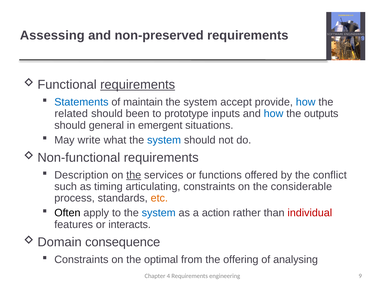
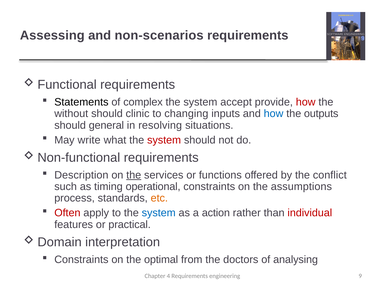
non-preserved: non-preserved -> non-scenarios (159, 35)
requirements underline: present -> none (138, 84)
Statements colour: blue -> black (81, 102)
maintain: maintain -> complex (143, 102)
how colour: blue -> red (306, 102)
related: related -> without (71, 114)
been: been -> clinic (138, 114)
prototype: prototype -> changing (186, 114)
emergent: emergent -> resolving (160, 125)
system colour: blue -> red (164, 140)
articulating: articulating -> operational (153, 186)
considerable: considerable -> assumptions (301, 186)
Often colour: black -> red (67, 213)
interacts: interacts -> practical (130, 224)
consequence: consequence -> interpretation (123, 242)
offering: offering -> doctors (241, 259)
